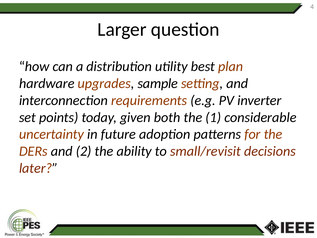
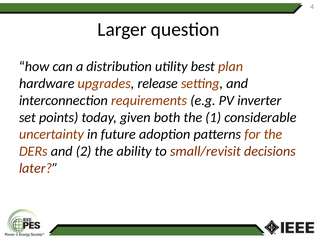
sample: sample -> release (158, 83)
